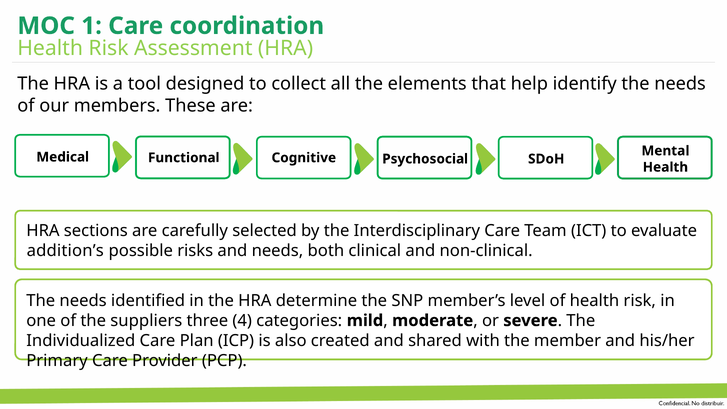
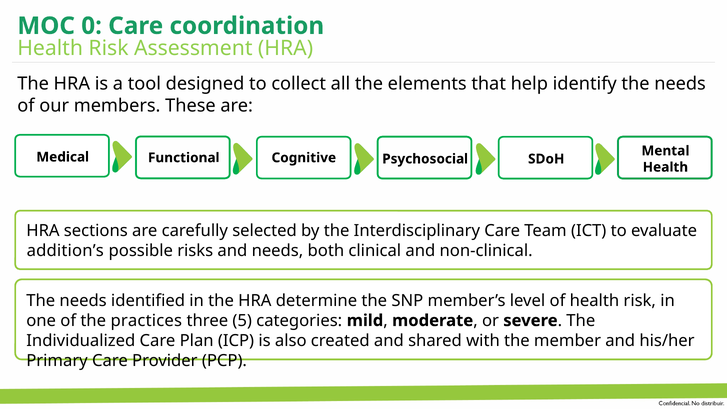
1: 1 -> 0 (92, 26)
suppliers: suppliers -> practices (146, 321)
4: 4 -> 5 (242, 321)
